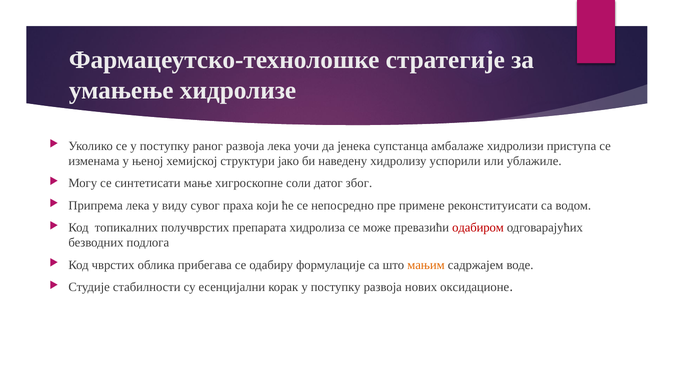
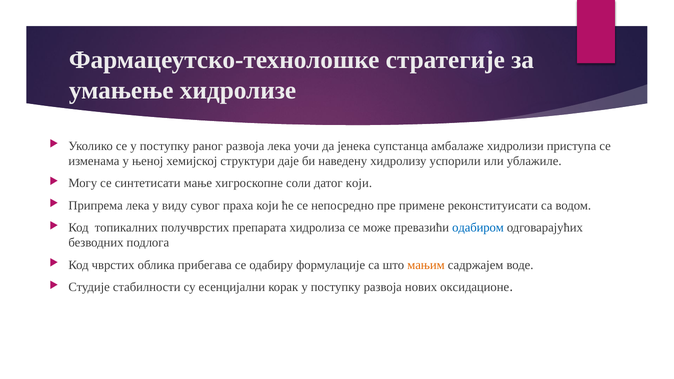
јако: јако -> даје (288, 161)
датог због: због -> који (359, 183)
одабиром colour: red -> blue (478, 228)
